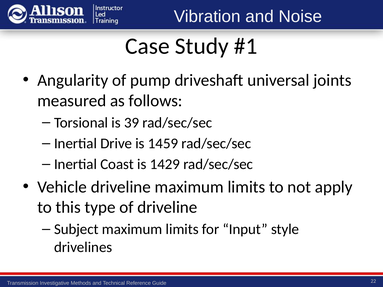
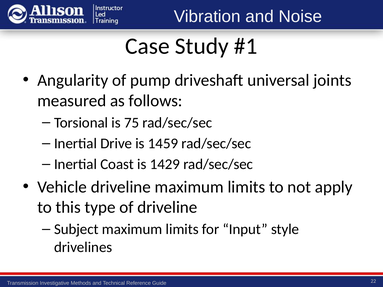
39: 39 -> 75 (132, 123)
